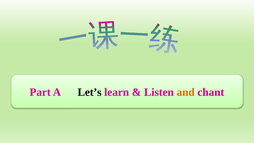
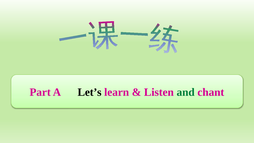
and colour: orange -> green (186, 92)
